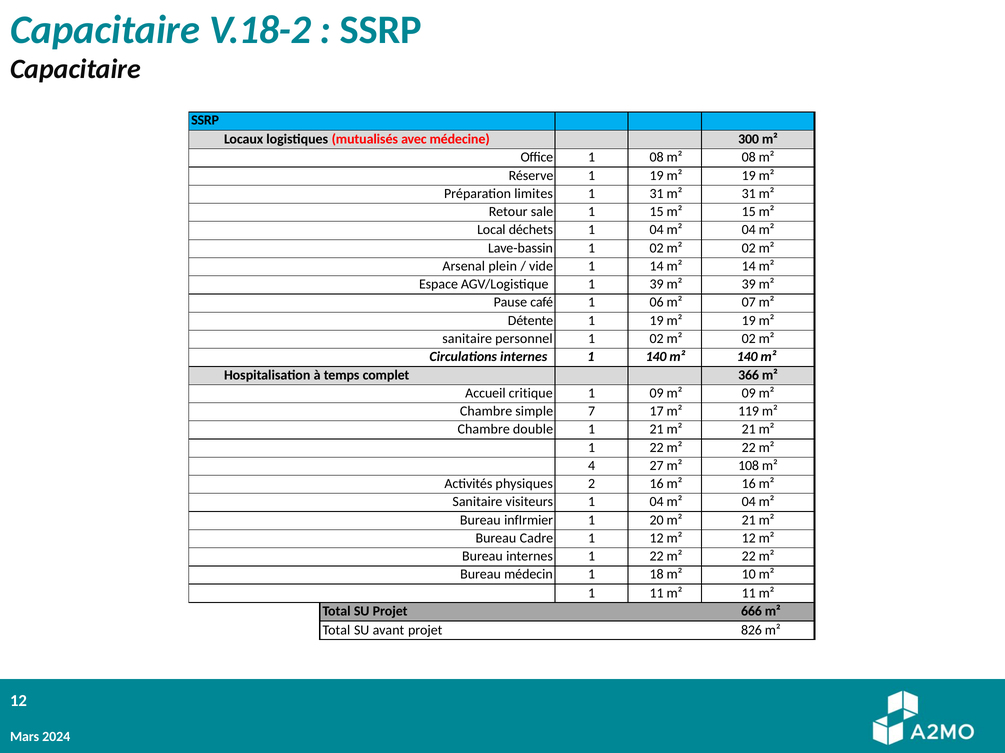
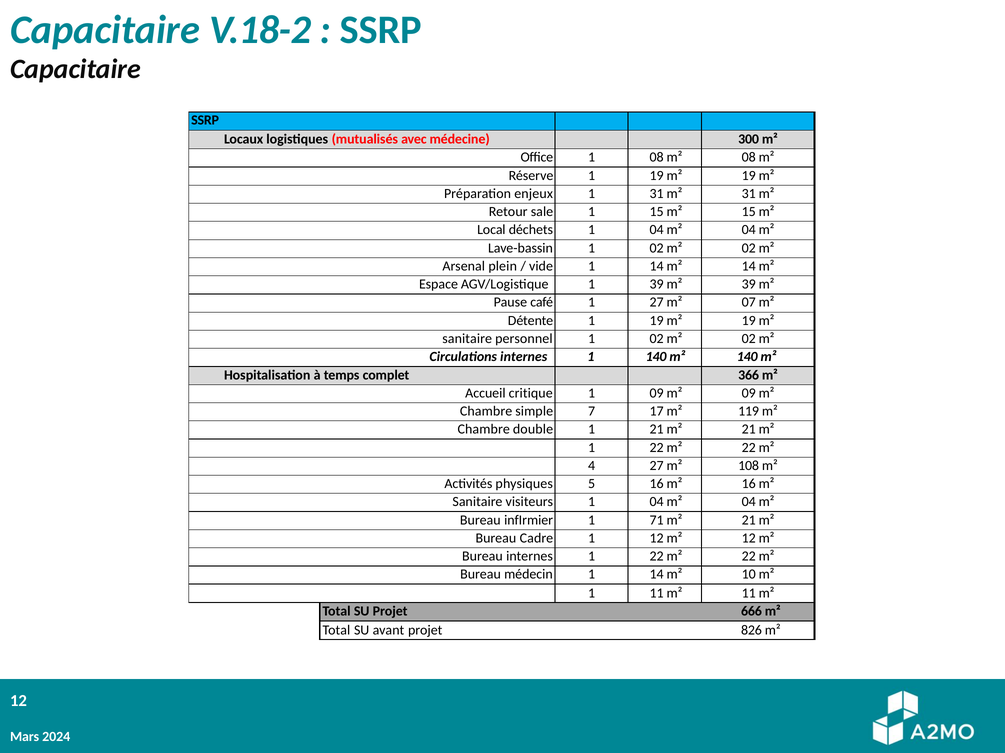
limites: limites -> enjeux (534, 194)
1 06: 06 -> 27 (657, 303)
2: 2 -> 5 (592, 484)
20: 20 -> 71 (657, 520)
médecin 1 18: 18 -> 14 (657, 575)
